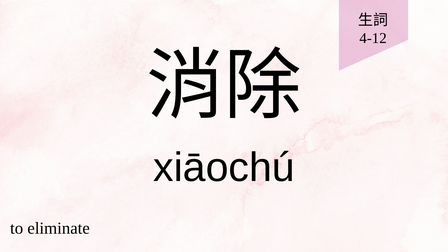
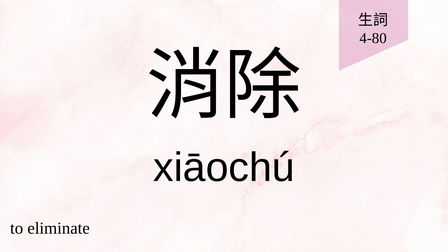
4-12: 4-12 -> 4-80 (373, 38)
